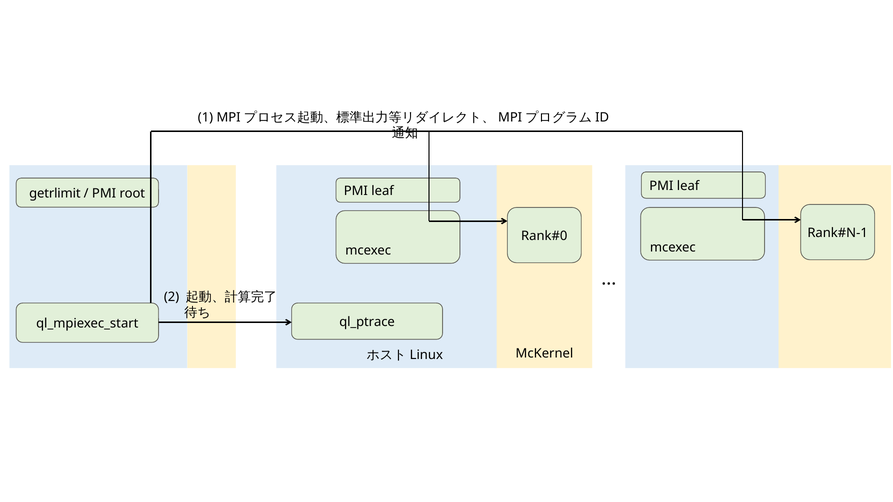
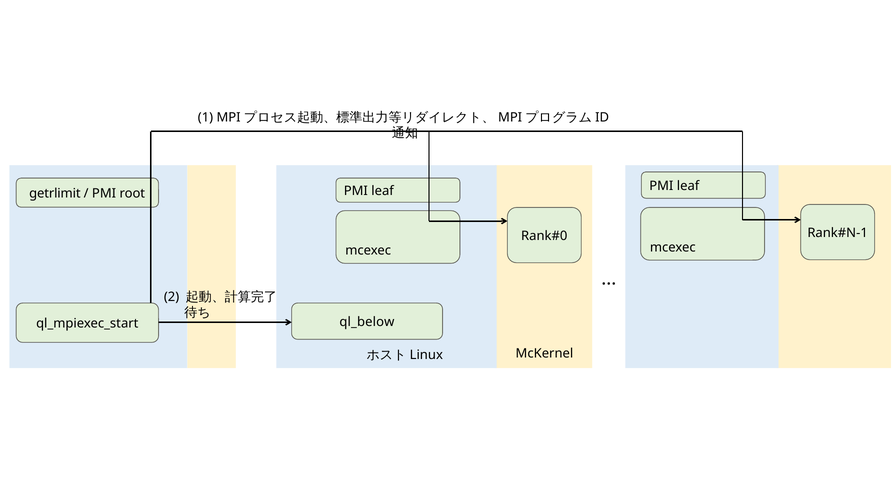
ql_ptrace: ql_ptrace -> ql_below (367, 322)
